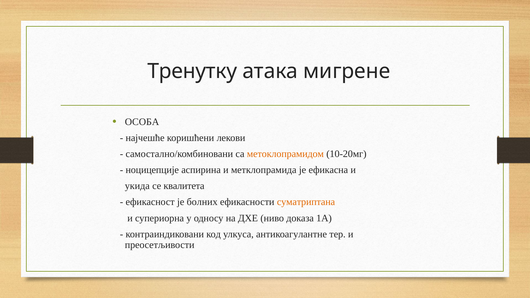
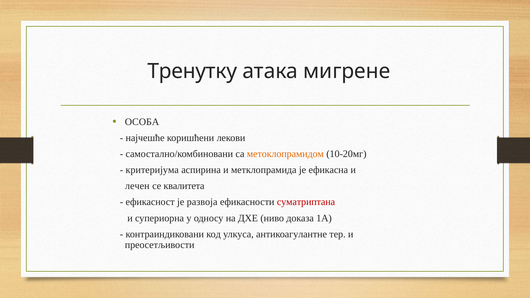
ноцицепције: ноцицепције -> критеријума (152, 170)
укида: укида -> лечен (137, 186)
болних: болних -> развоја (202, 202)
суматриптана colour: orange -> red (306, 202)
